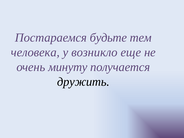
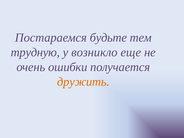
человека: человека -> трудную (35, 52)
минуту: минуту -> ошибки (68, 67)
дружить colour: black -> orange (83, 82)
